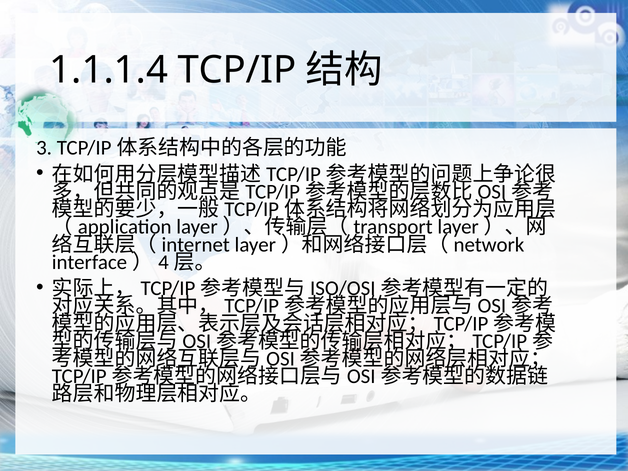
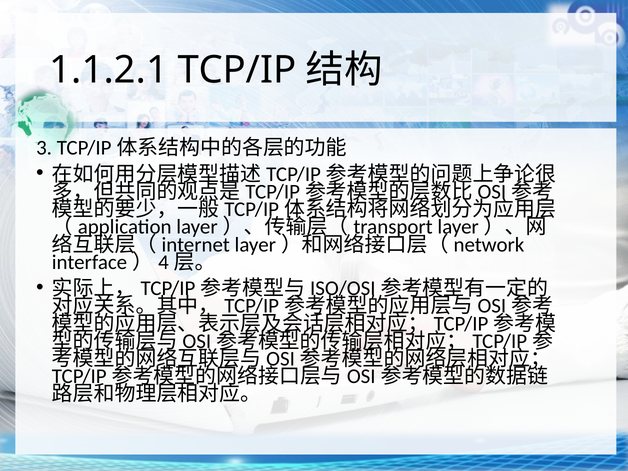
1.1.1.4: 1.1.1.4 -> 1.1.2.1 (109, 70)
